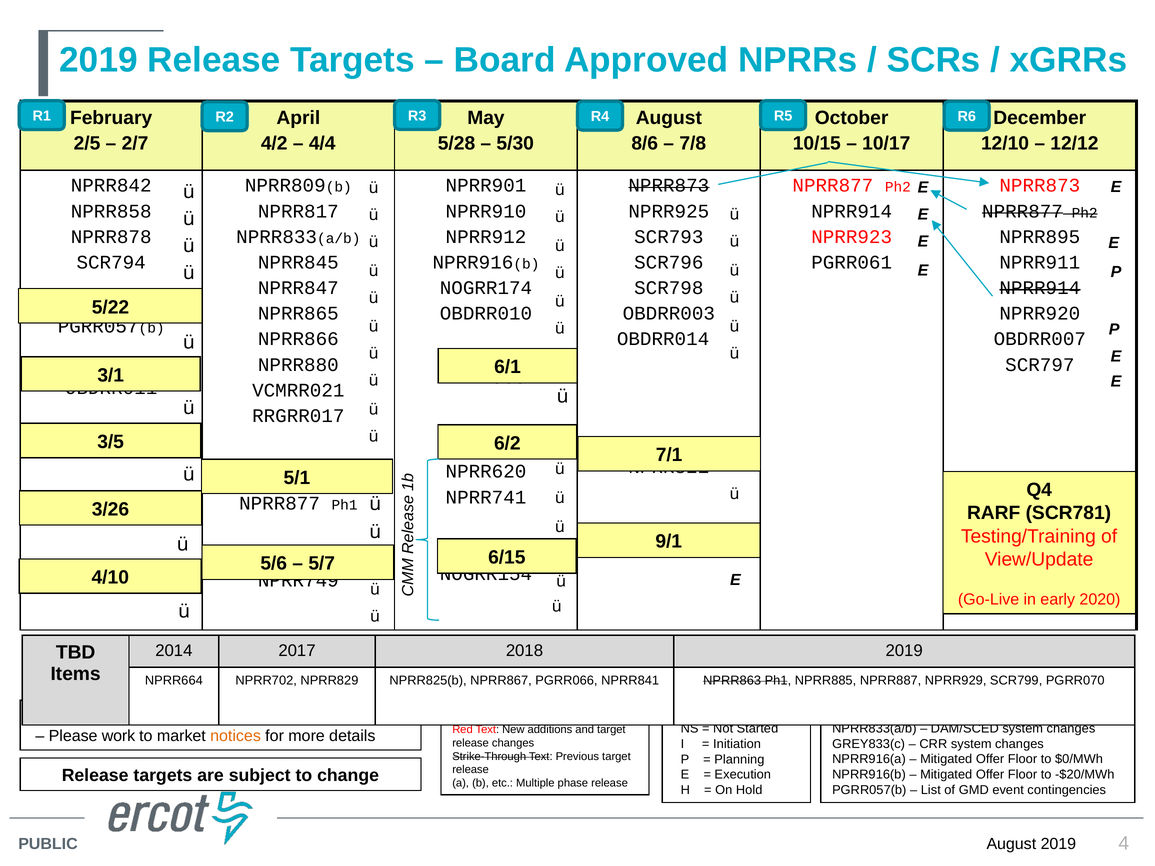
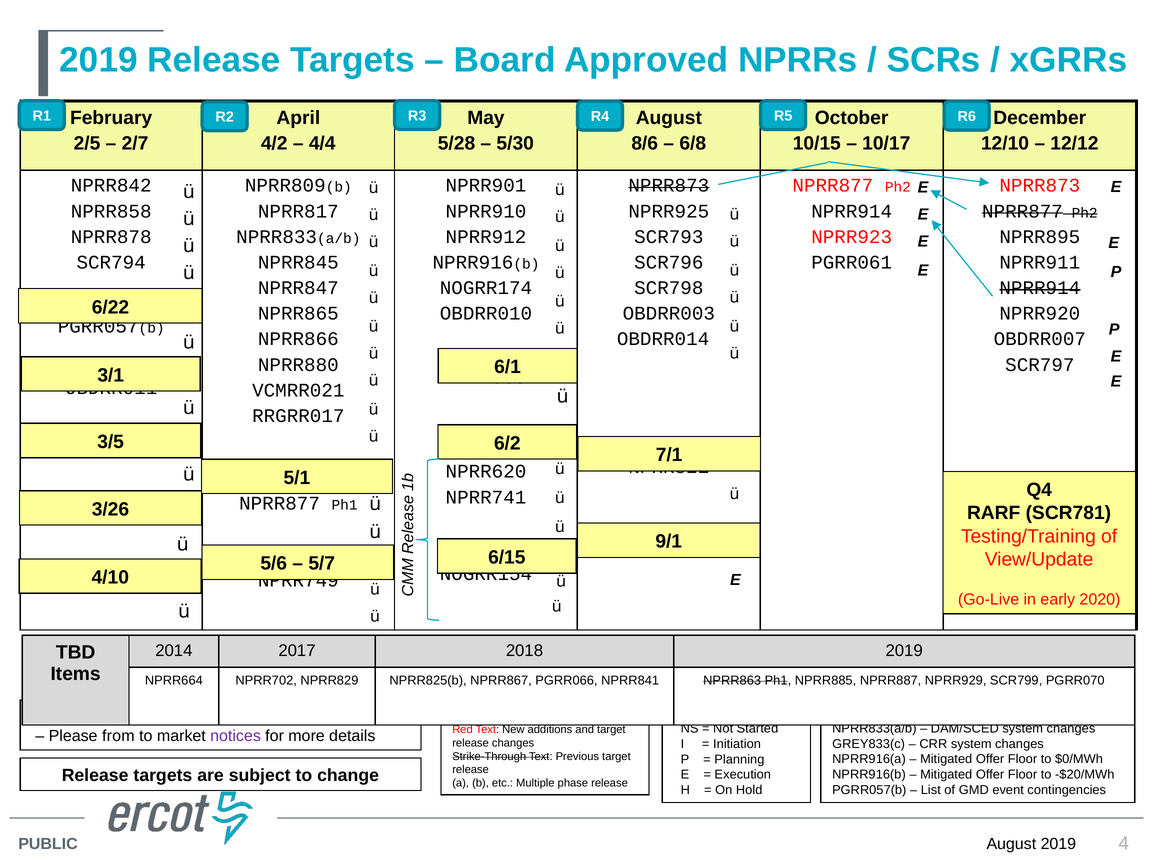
7/8: 7/8 -> 6/8 (693, 143)
5/22: 5/22 -> 6/22 (110, 307)
Please work: work -> from (118, 736)
notices colour: orange -> purple (236, 736)
